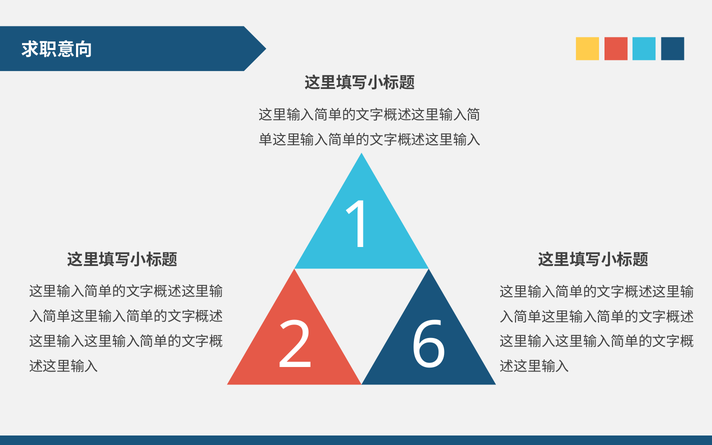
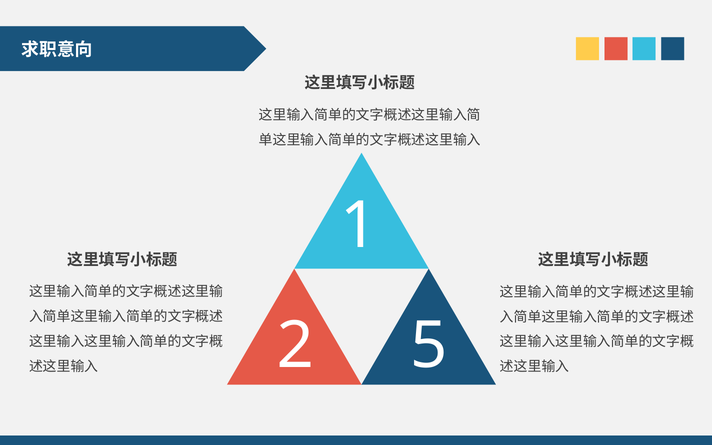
6: 6 -> 5 (429, 346)
